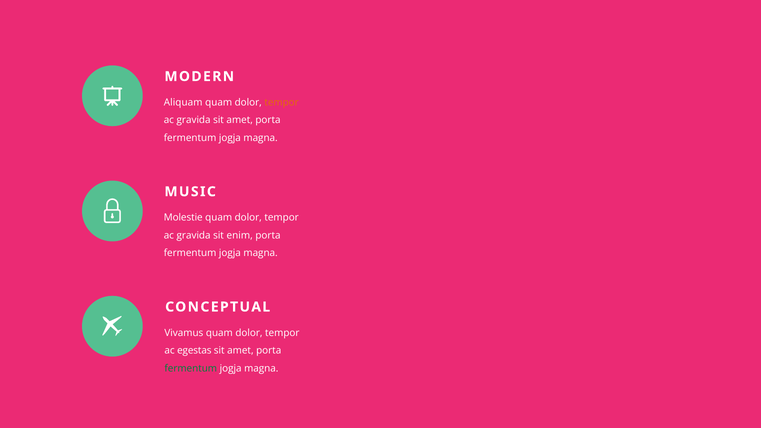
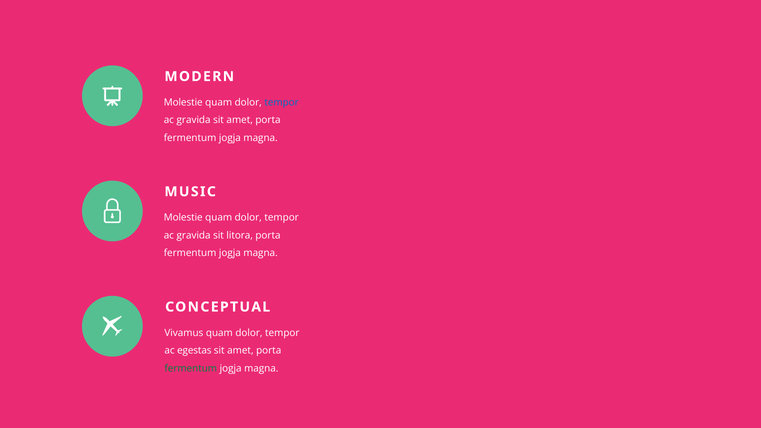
Aliquam: Aliquam -> Molestie (183, 102)
tempor colour: orange -> blue (282, 102)
enim: enim -> litora (240, 235)
